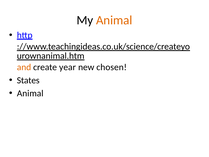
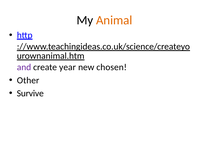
and colour: orange -> purple (24, 67)
States: States -> Other (28, 80)
Animal: Animal -> Survive (30, 93)
